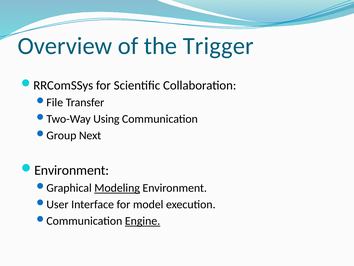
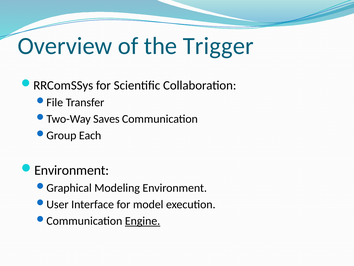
Using: Using -> Saves (106, 119)
Next: Next -> Each (90, 135)
Modeling underline: present -> none (117, 188)
